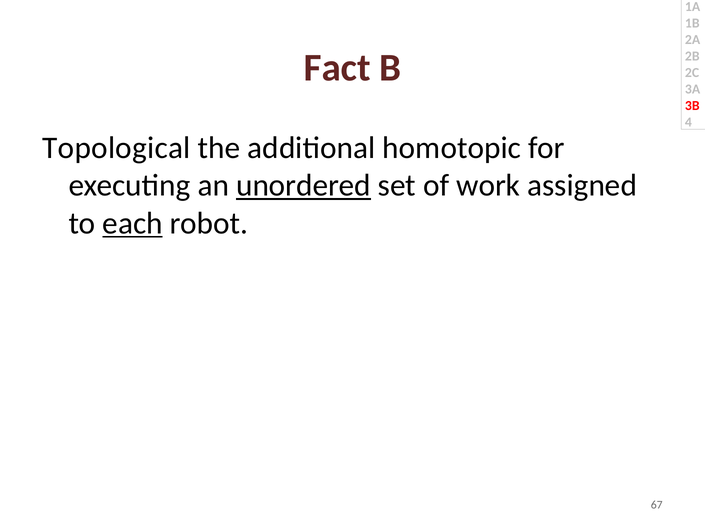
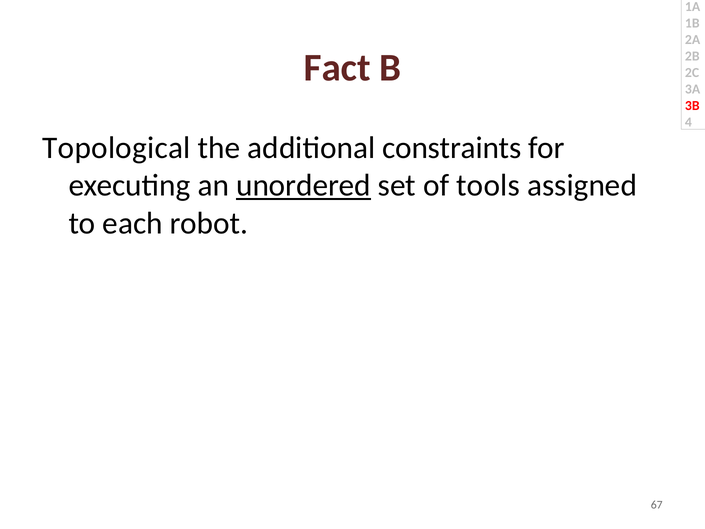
homotopic: homotopic -> constraints (452, 148)
work: work -> tools (488, 186)
each underline: present -> none (133, 223)
